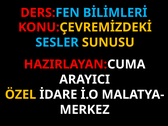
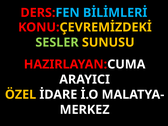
SESLER colour: light blue -> light green (57, 42)
